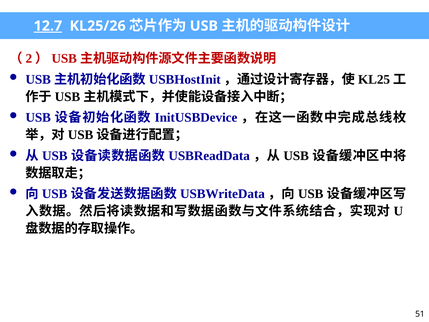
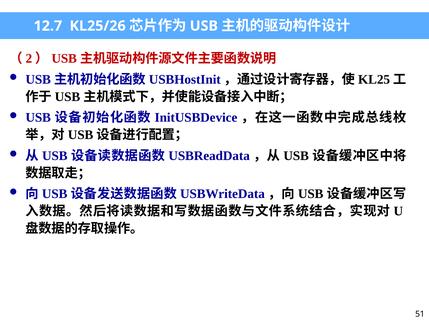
12.7 underline: present -> none (48, 26)
